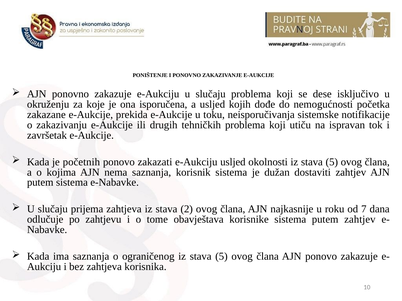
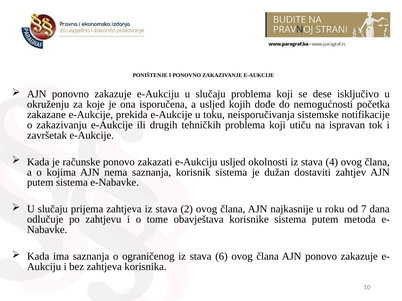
početnih: početnih -> računske (81, 162)
okolnosti iz stava 5: 5 -> 4 (332, 162)
putem zahtjev: zahtjev -> metoda (360, 220)
5: 5 -> 6 (221, 257)
